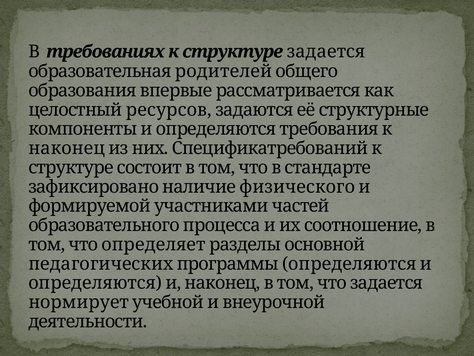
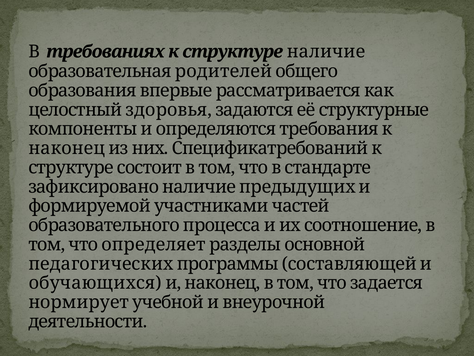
структуре задается: задается -> наличие (326, 52)
ресурсов: ресурсов -> здоровья (169, 110)
физического: физического -> предыдущих (297, 187)
программы определяются: определяются -> составляющей (349, 263)
определяются: определяются -> обучающихся (95, 283)
